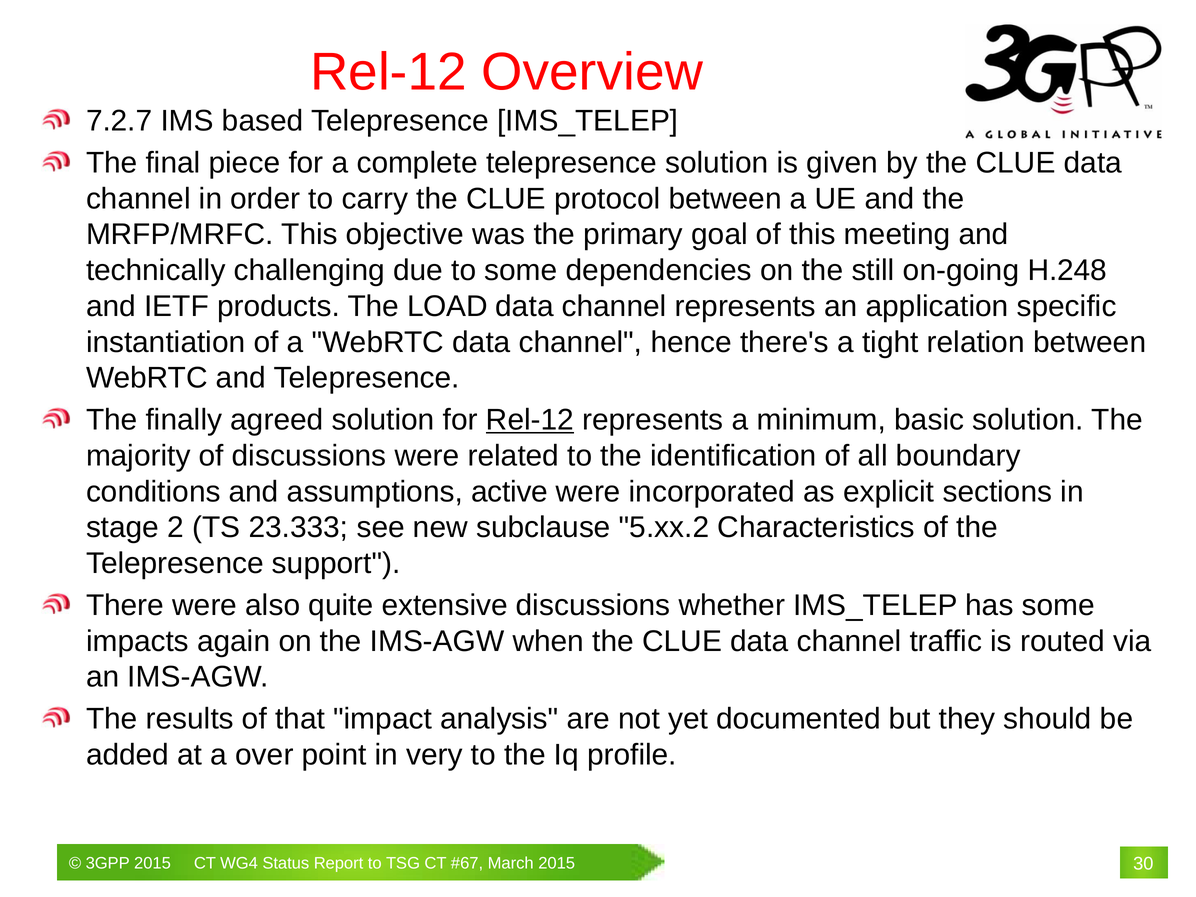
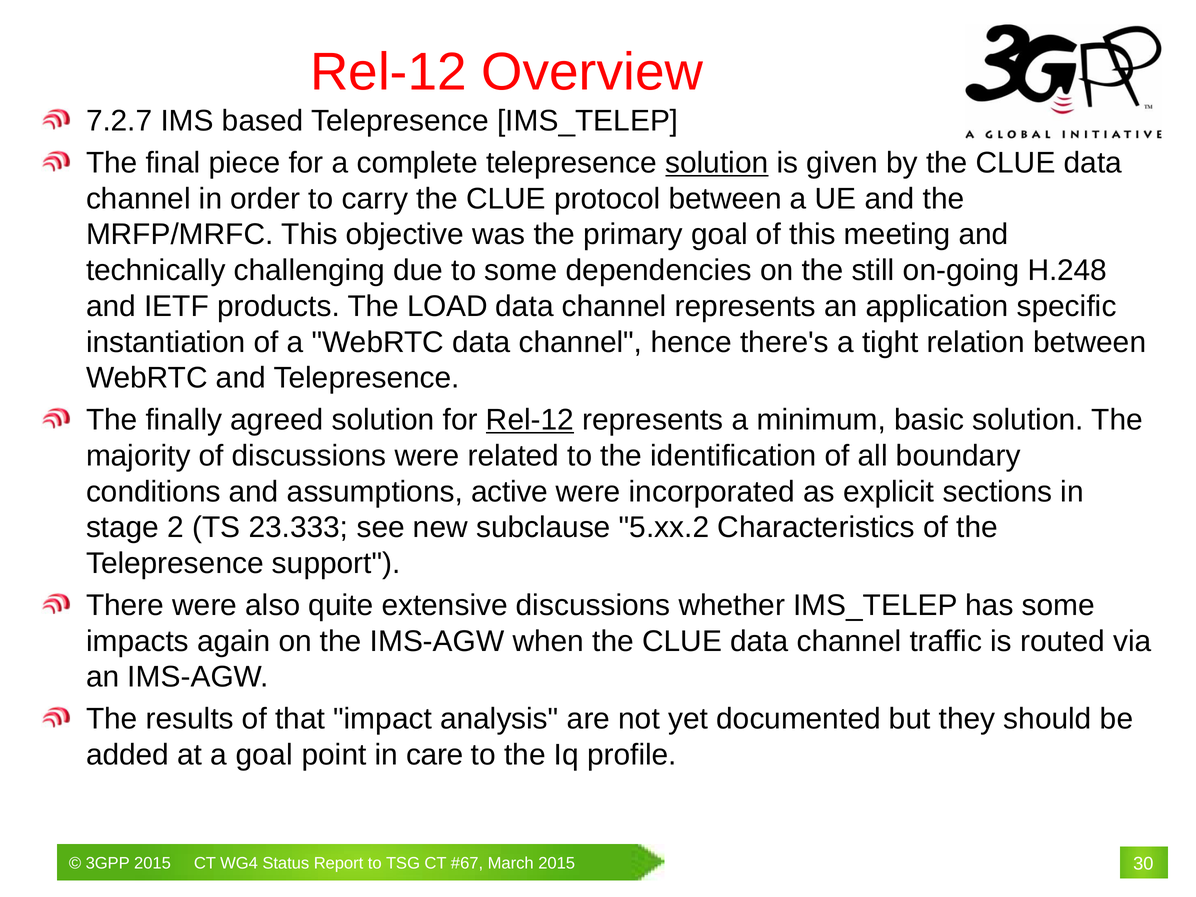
solution underline: none -> present (717, 163)
a over: over -> goal (264, 755)
very: very -> care (435, 755)
